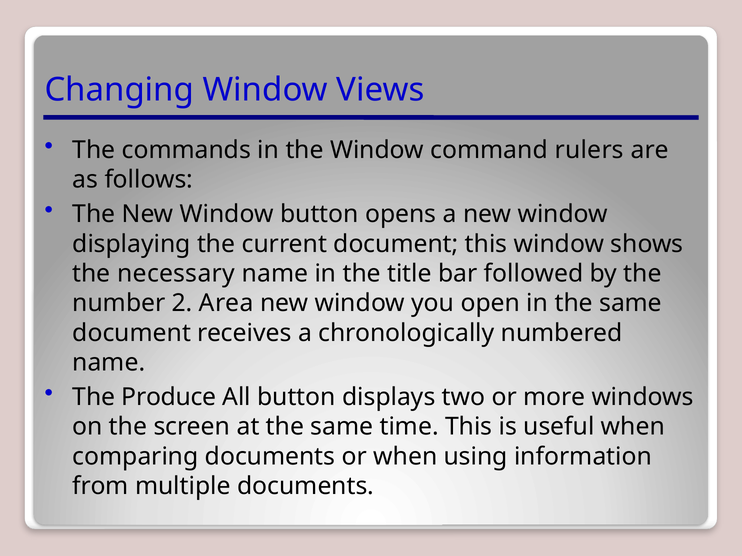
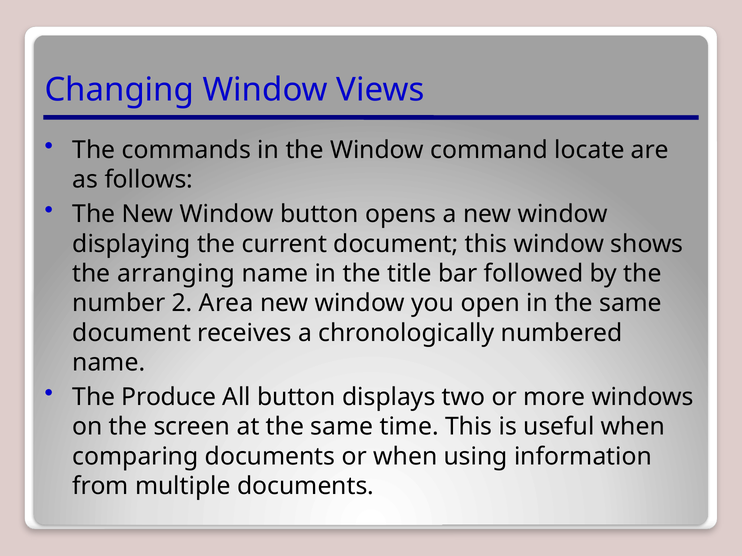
rulers: rulers -> locate (589, 150)
necessary: necessary -> arranging (176, 274)
